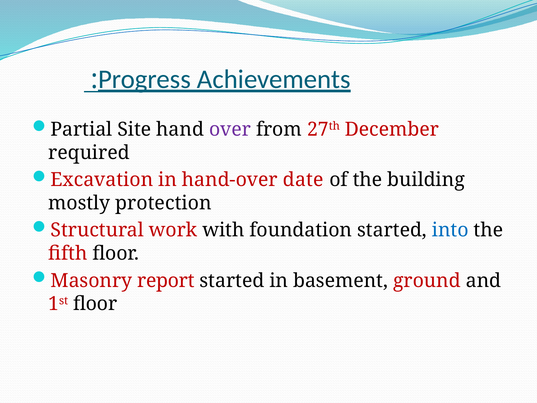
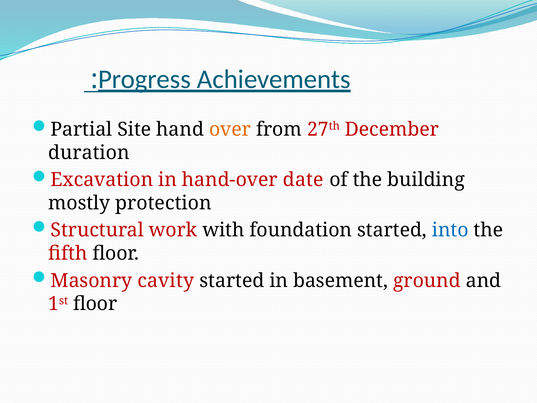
over colour: purple -> orange (230, 129)
required: required -> duration (89, 153)
report: report -> cavity (166, 280)
